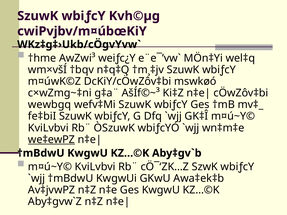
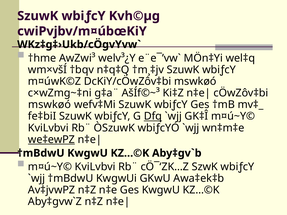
weiƒc¿Y: weiƒc¿Y -> welv³¿Y (117, 58)
wewbgq: wewbgq -> mswkøó (50, 105)
Dfq underline: none -> present (153, 116)
